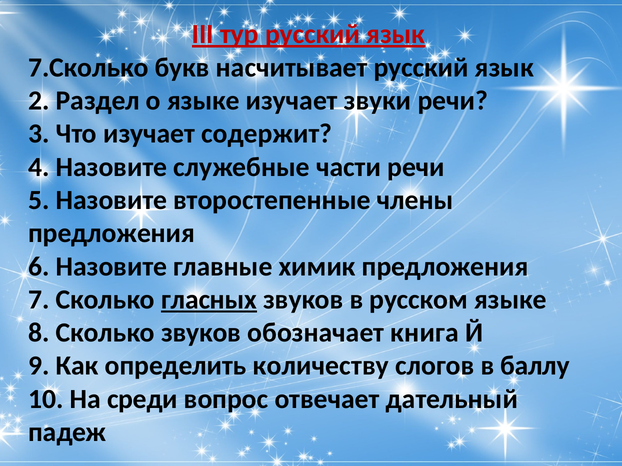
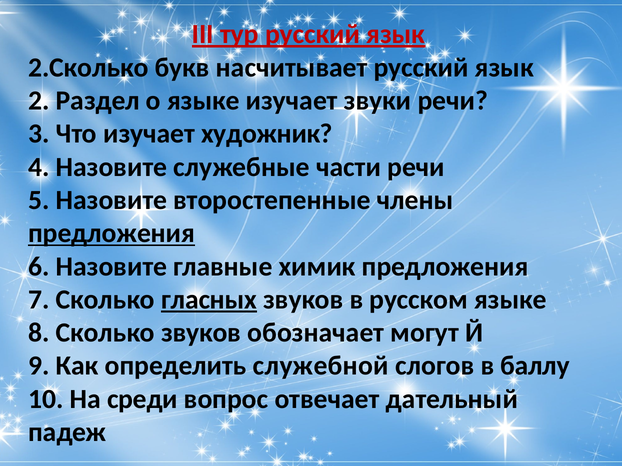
7.Сколько: 7.Сколько -> 2.Сколько (88, 68)
содержит: содержит -> художник (267, 134)
предложения underline: none -> present (112, 234)
книга: книга -> могут (425, 333)
количеству: количеству -> служебной (321, 366)
